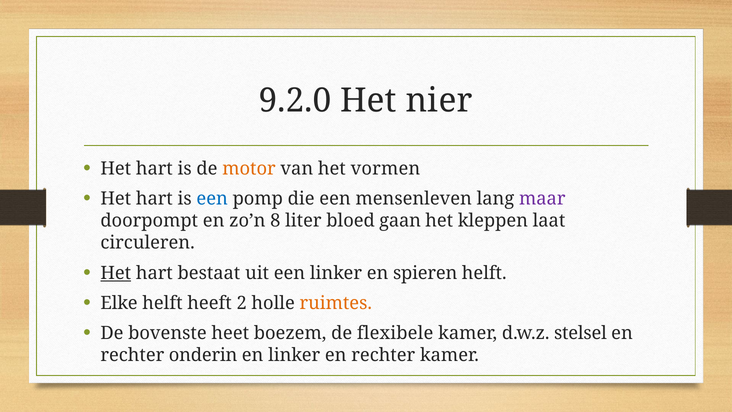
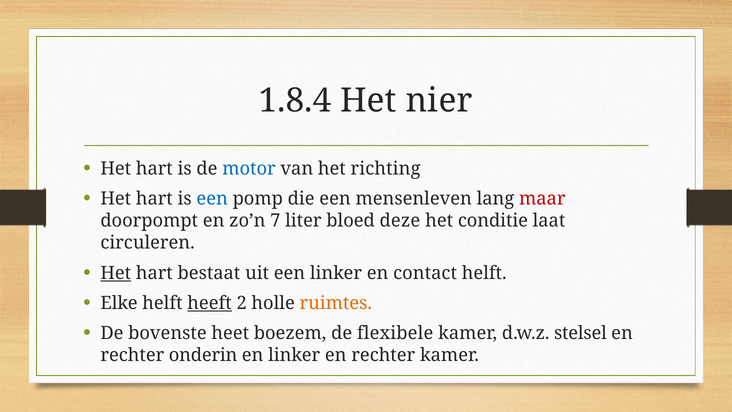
9.2.0: 9.2.0 -> 1.8.4 (295, 100)
motor colour: orange -> blue (249, 169)
vormen: vormen -> richting (386, 169)
maar colour: purple -> red (542, 199)
8: 8 -> 7 (275, 221)
gaan: gaan -> deze (400, 221)
kleppen: kleppen -> conditie (493, 221)
spieren: spieren -> contact (425, 273)
heeft underline: none -> present (210, 303)
